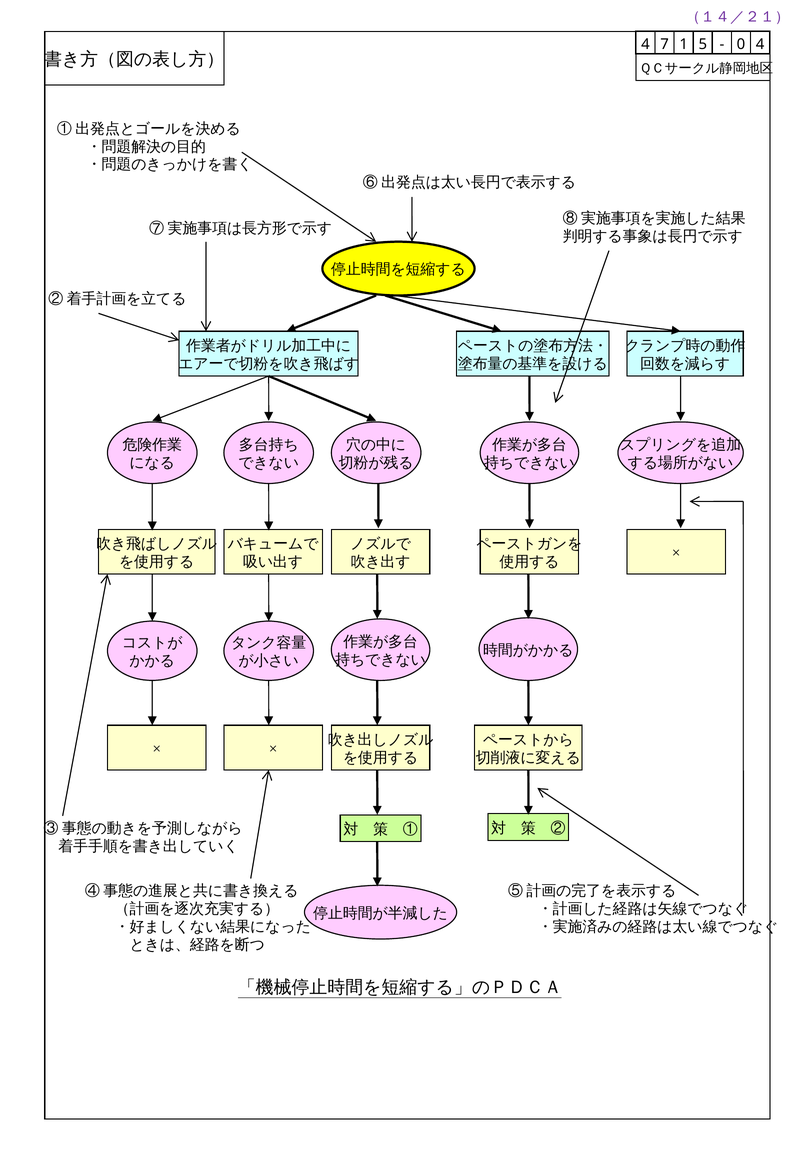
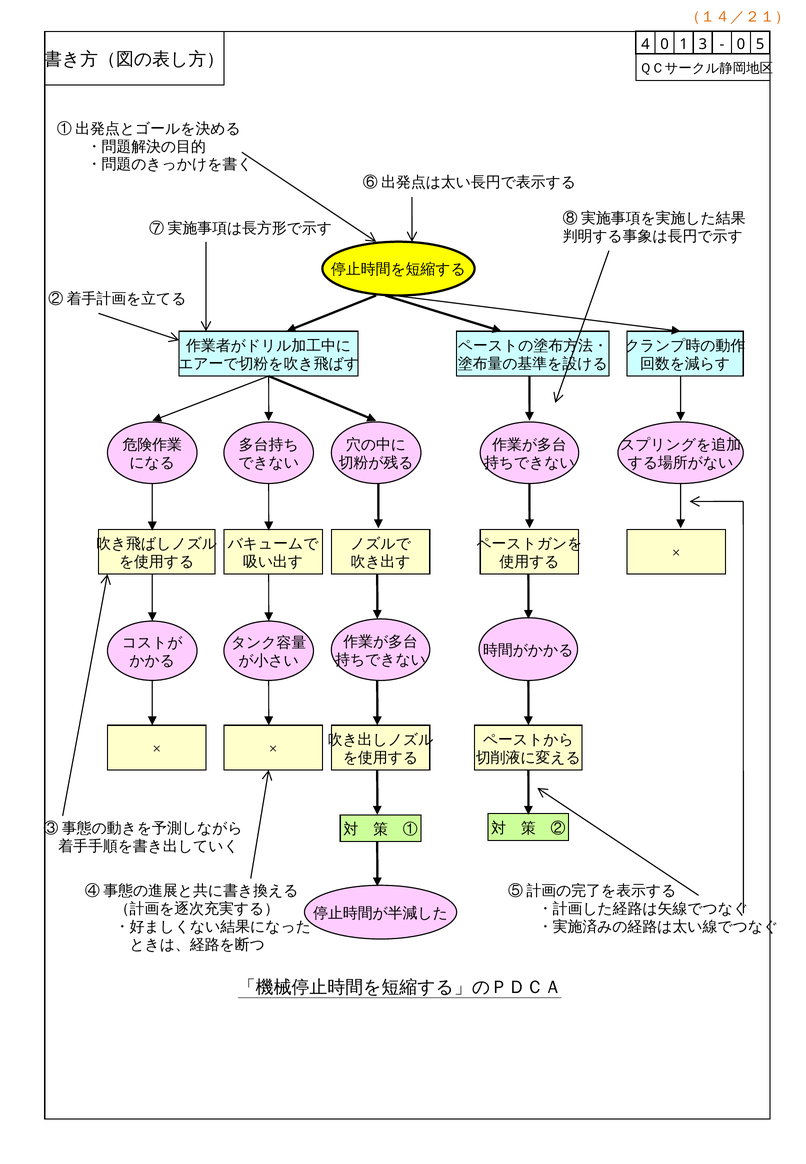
（１４／２１） colour: purple -> orange (738, 17)
4 7: 7 -> 0 (665, 45)
5: 5 -> 3 (703, 45)
0 4: 4 -> 5 (760, 45)
